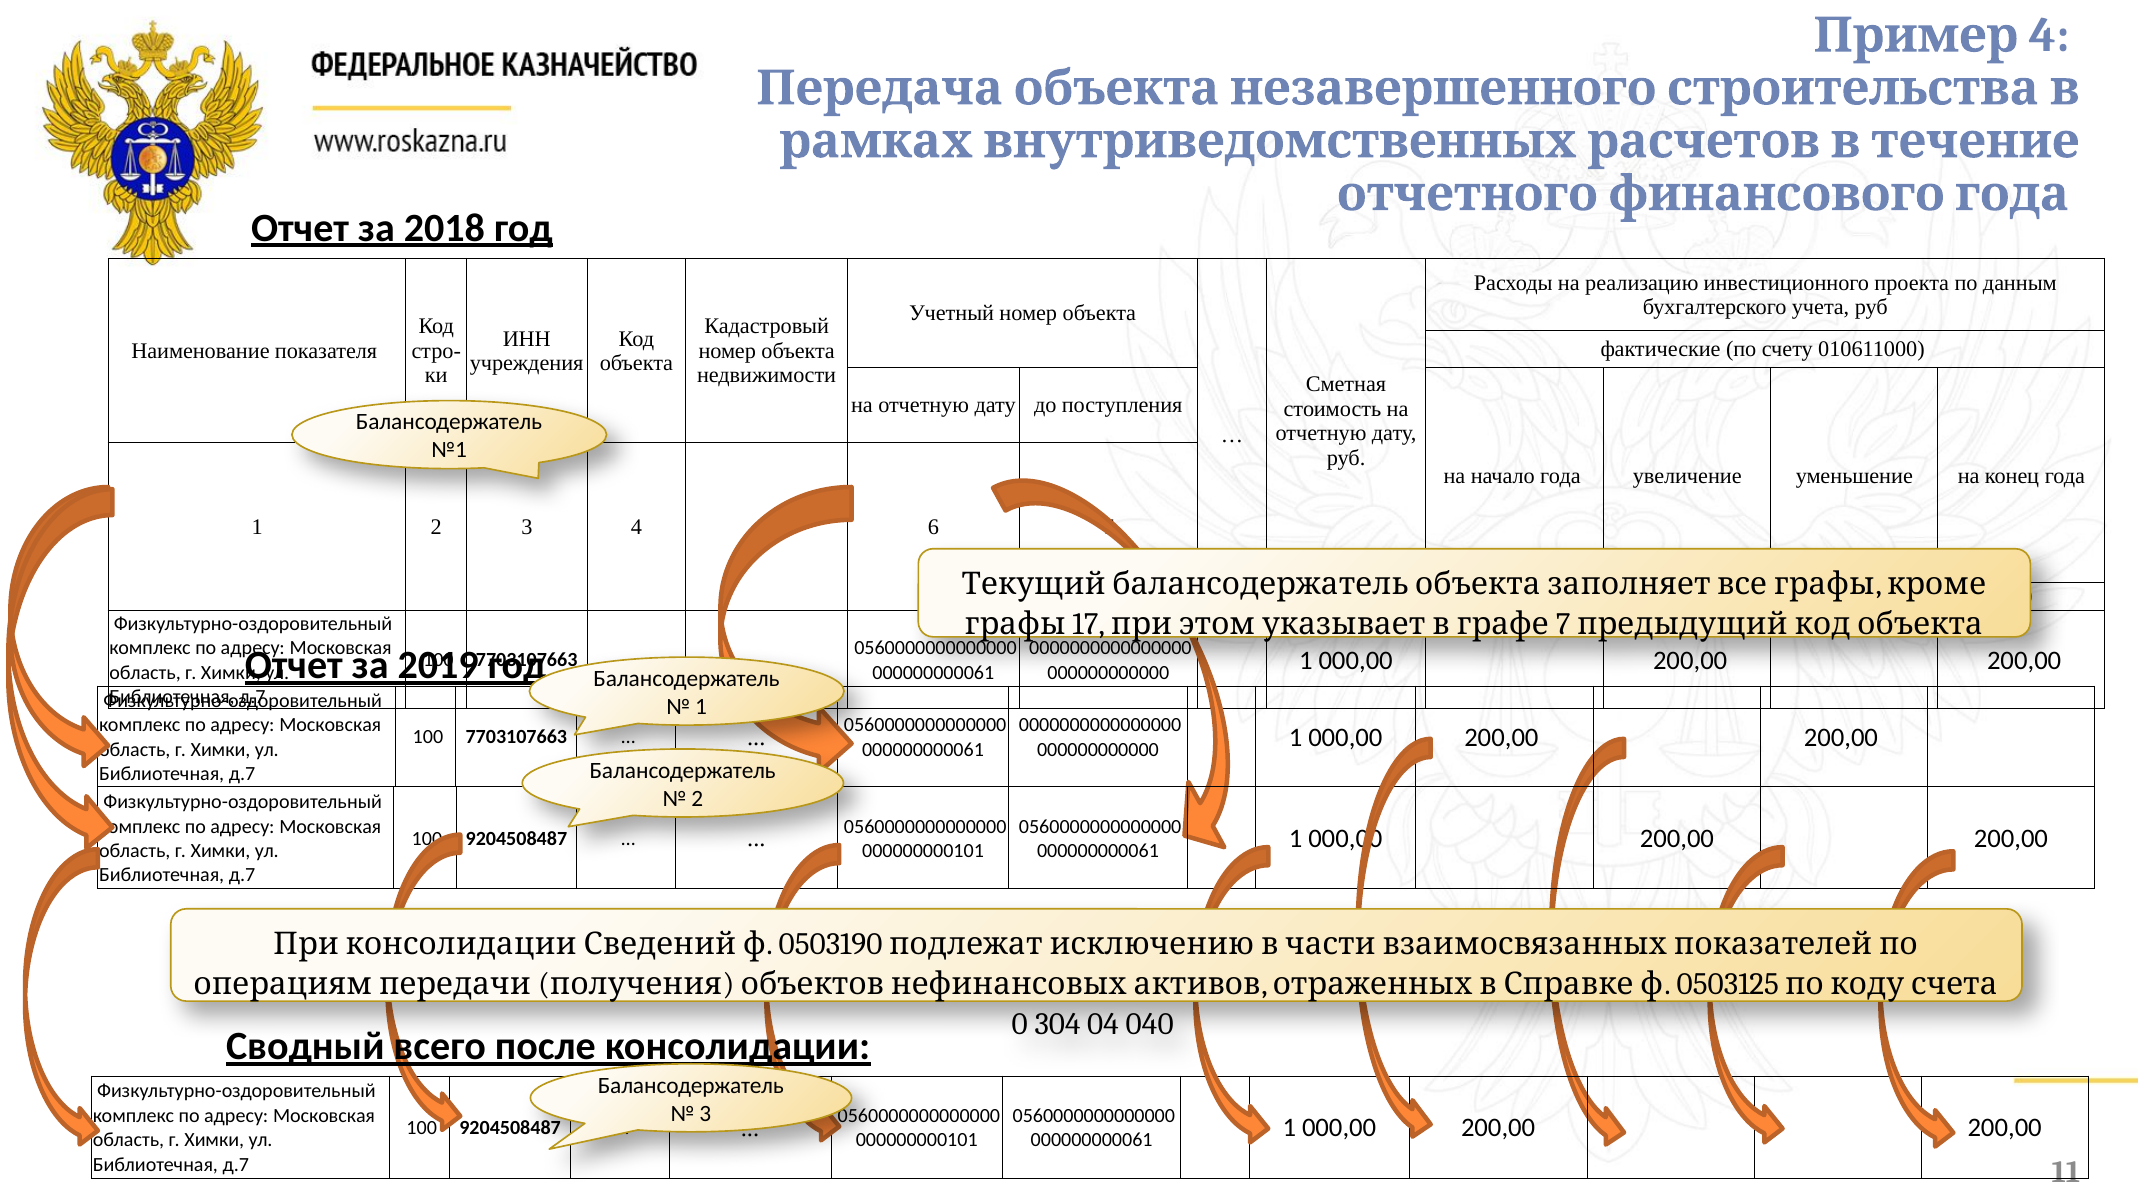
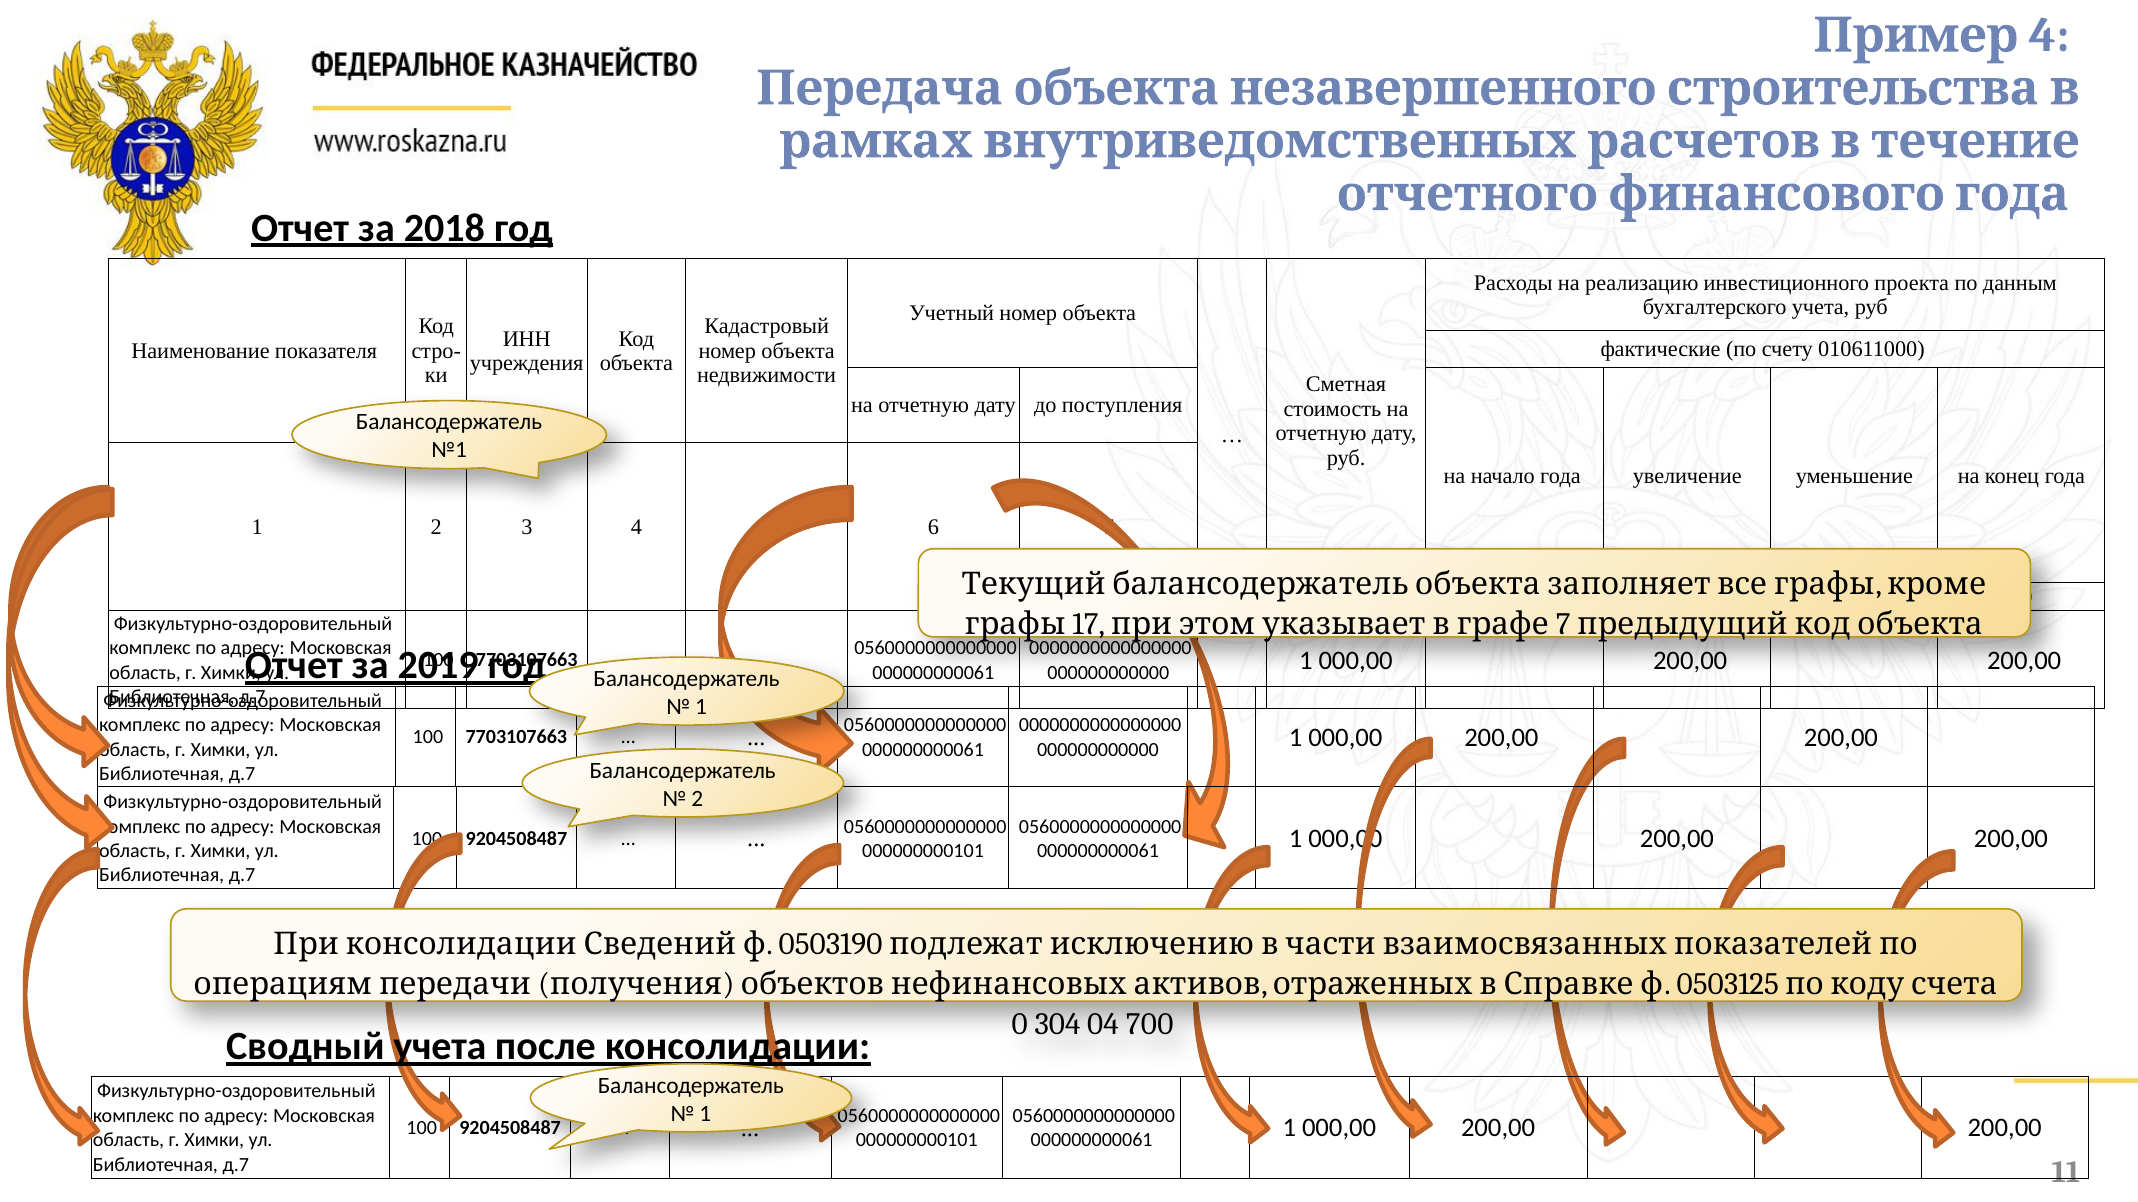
040: 040 -> 700 (1150, 1025)
Сводный всего: всего -> учета (440, 1047)
3: 3 -> 1 (705, 1114)
